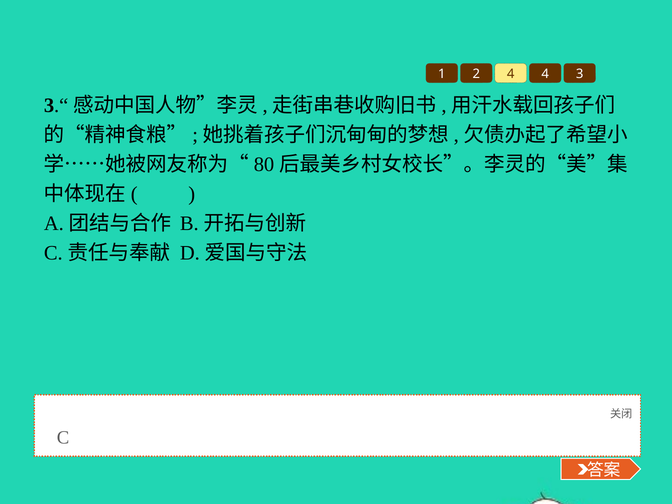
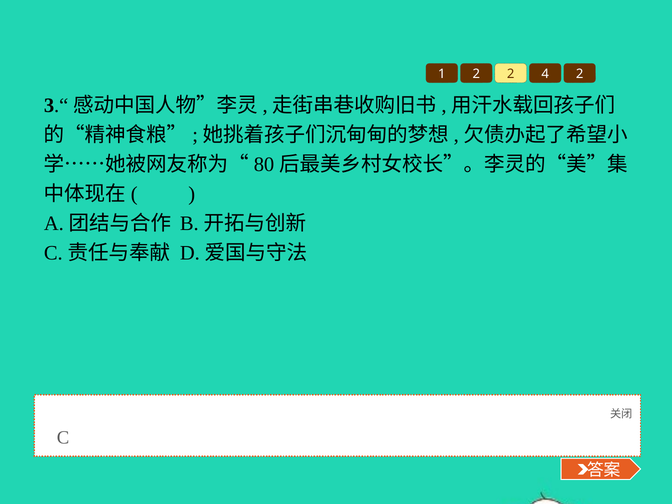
2 4: 4 -> 2 (511, 74)
4 3: 3 -> 2 (580, 74)
